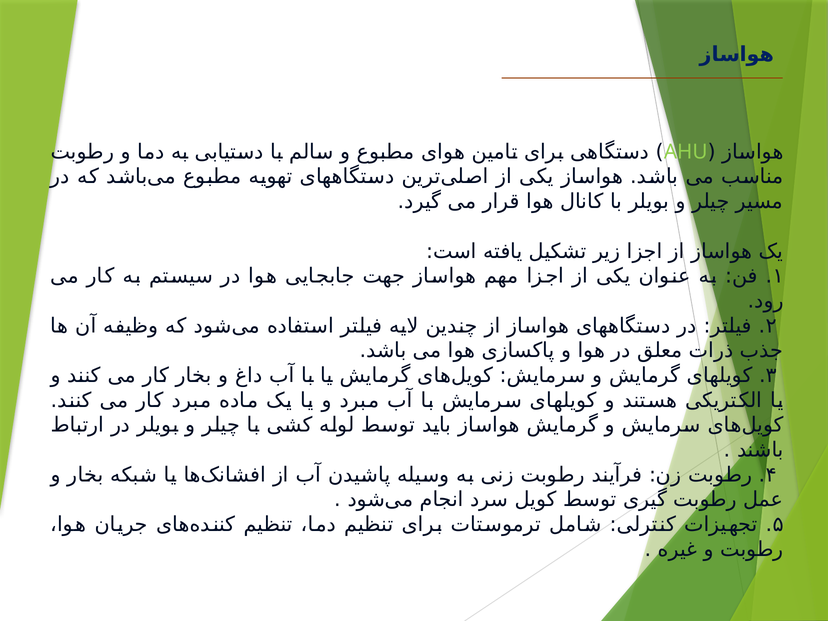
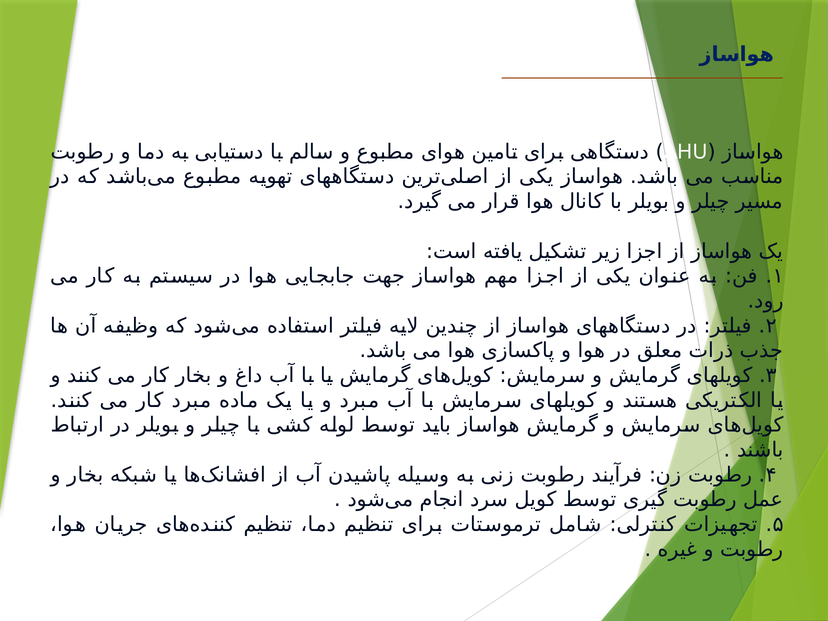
AHU colour: light green -> white (686, 152)
